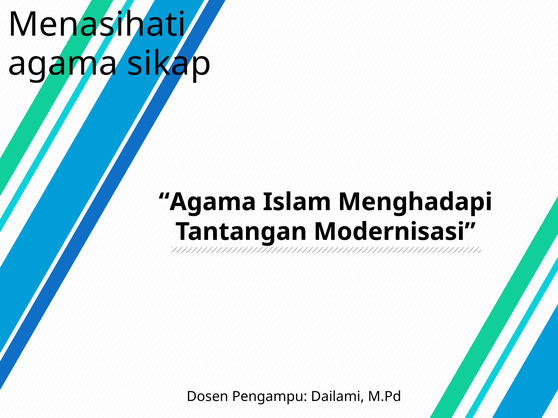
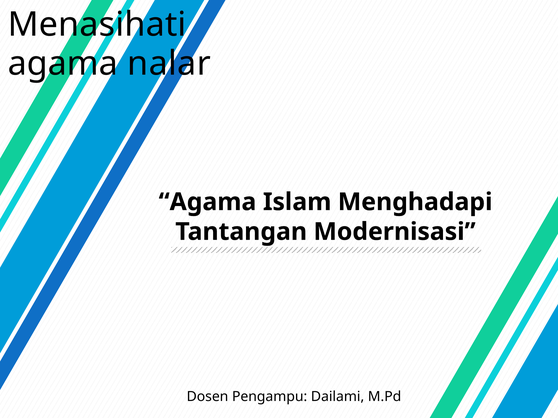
sikap: sikap -> nalar (169, 64)
